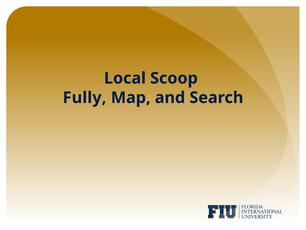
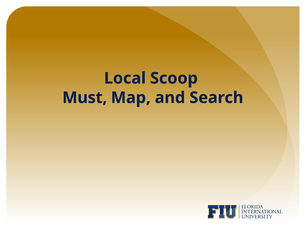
Fully: Fully -> Must (85, 97)
